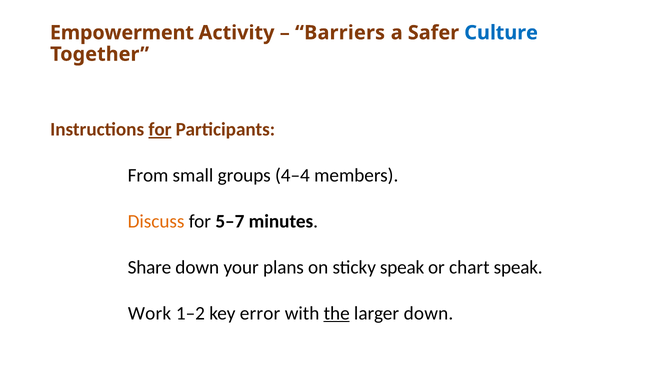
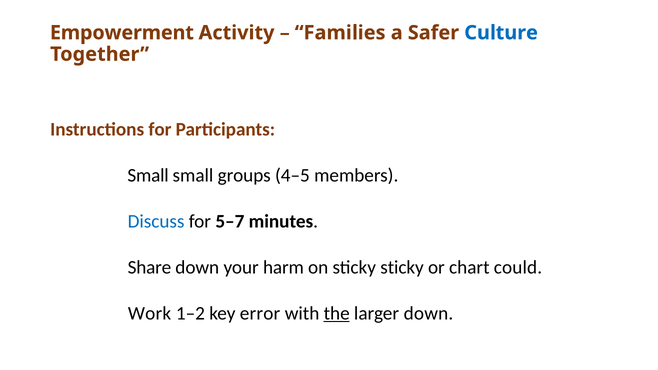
Barriers: Barriers -> Families (340, 33)
for underline: present -> none (160, 130)
From: From -> Small (148, 175)
4–4: 4–4 -> 4–5 (292, 175)
Discuss colour: orange -> blue (156, 221)
plans: plans -> harm (283, 267)
sticky speak: speak -> sticky (402, 267)
chart speak: speak -> could (518, 267)
